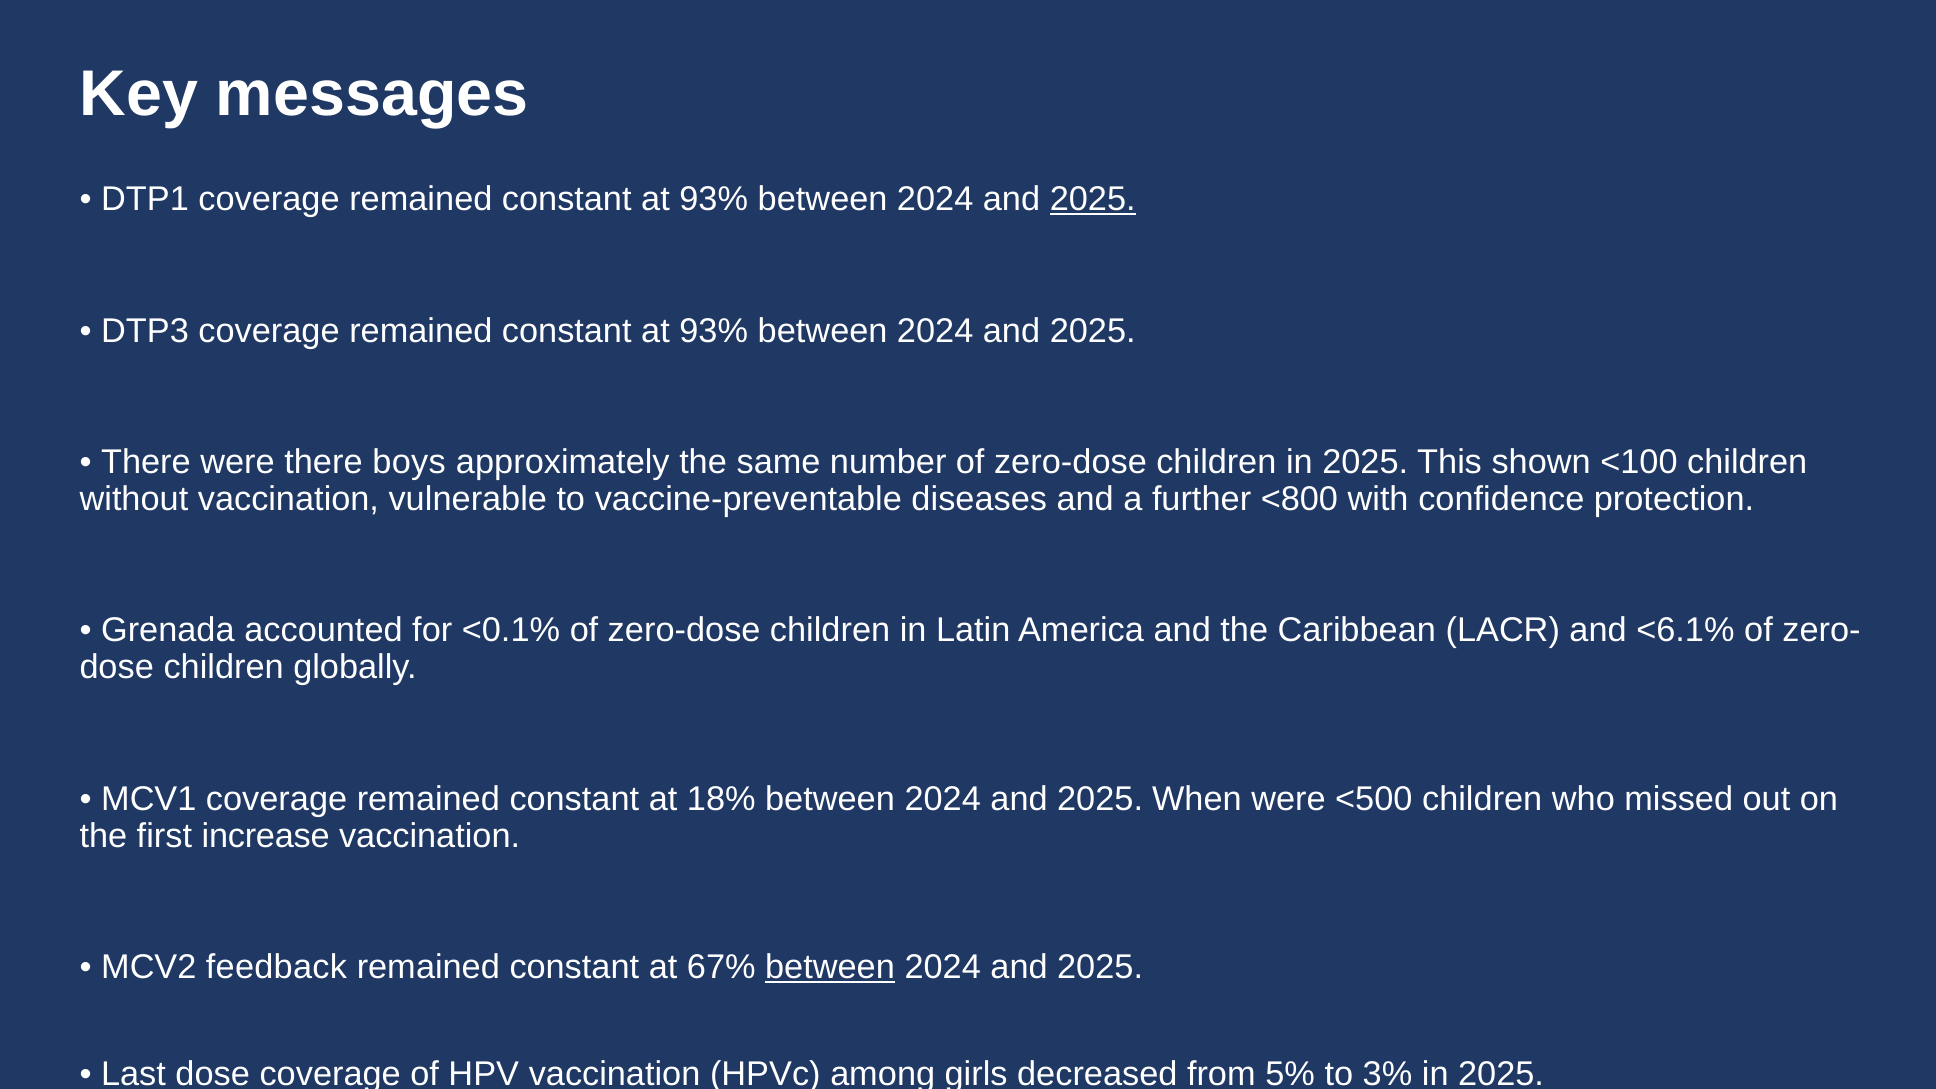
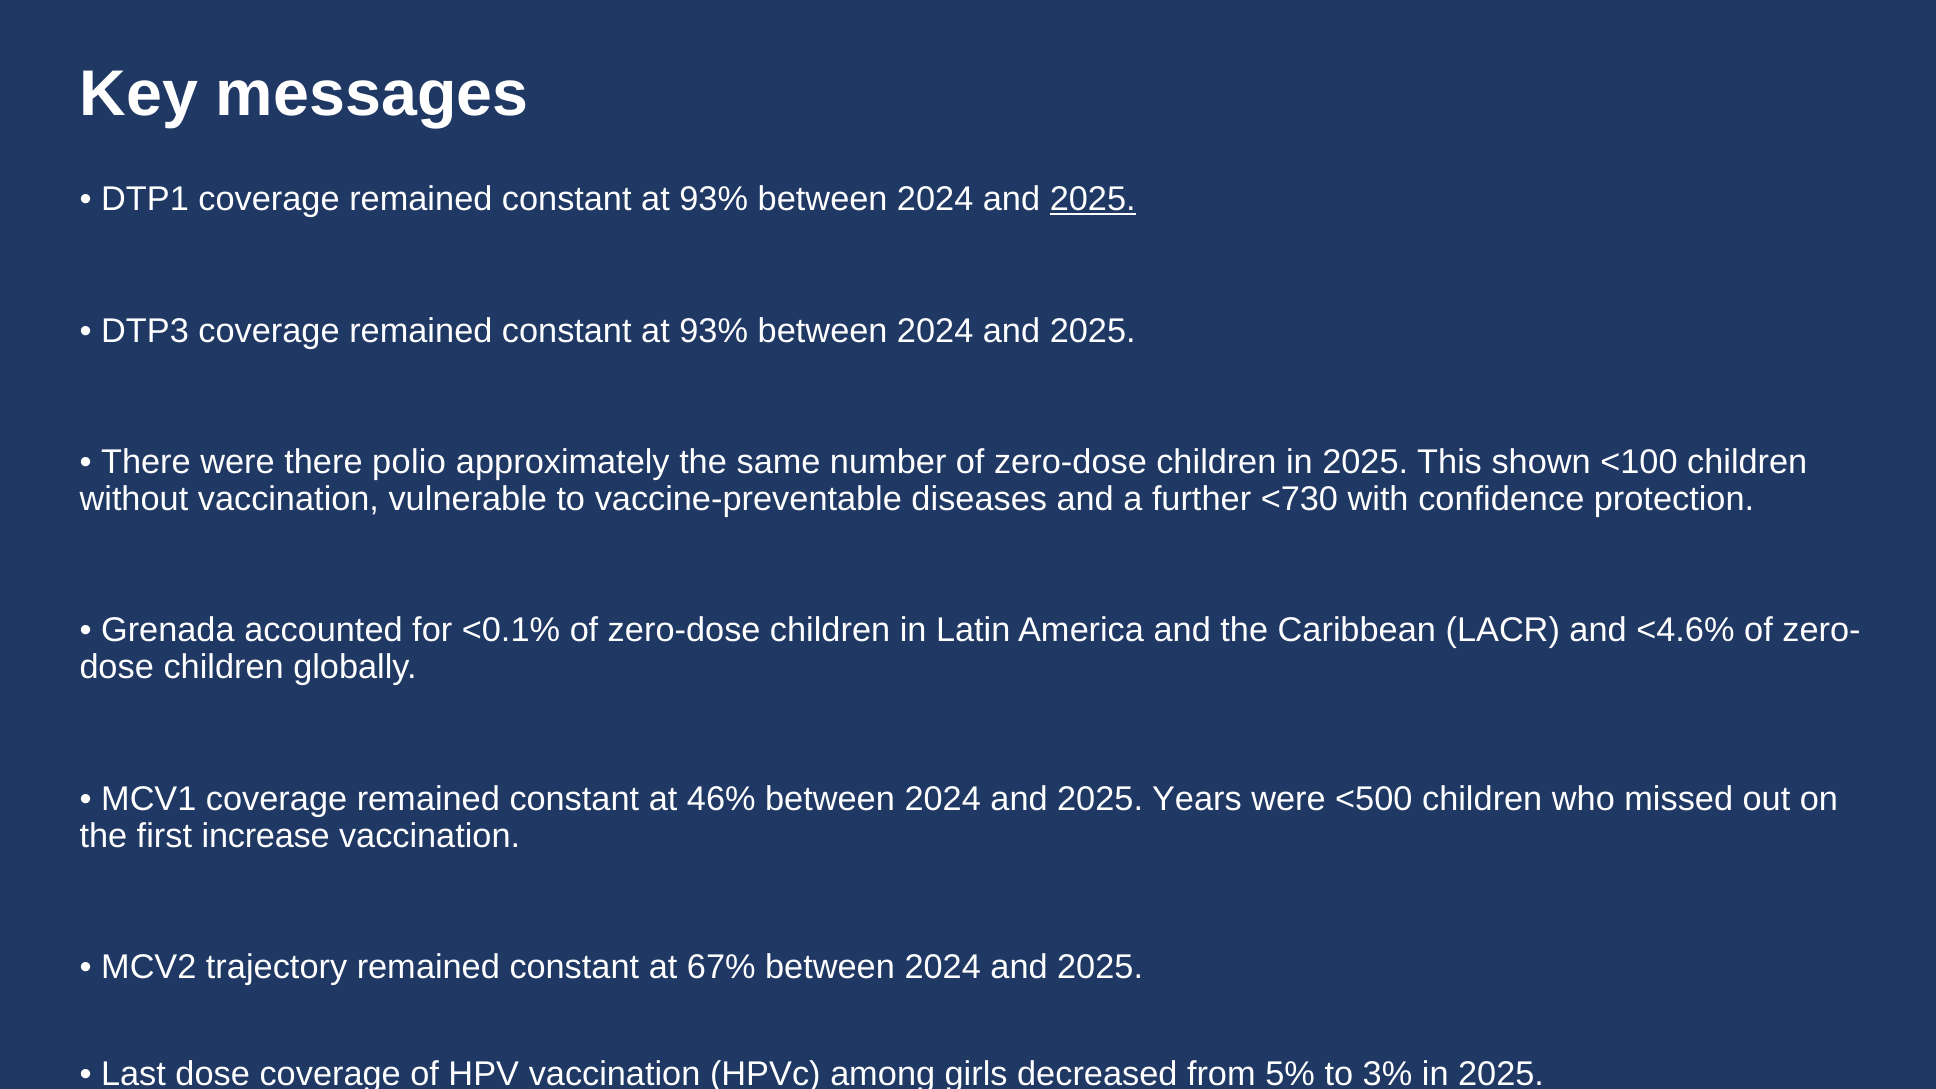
boys: boys -> polio (409, 462)
<800: <800 -> <730 (1299, 499)
<6.1%: <6.1% -> <4.6% (1685, 630)
18%: 18% -> 46% (721, 799)
When: When -> Years (1197, 799)
feedback: feedback -> trajectory (277, 967)
between underline: present -> none (830, 967)
